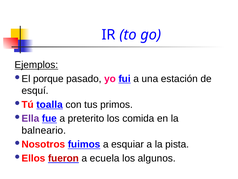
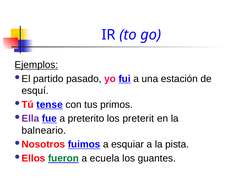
porque: porque -> partido (48, 79)
toalla: toalla -> tense (50, 104)
comida: comida -> preterit (138, 118)
fueron colour: red -> green (63, 158)
algunos: algunos -> guantes (157, 158)
